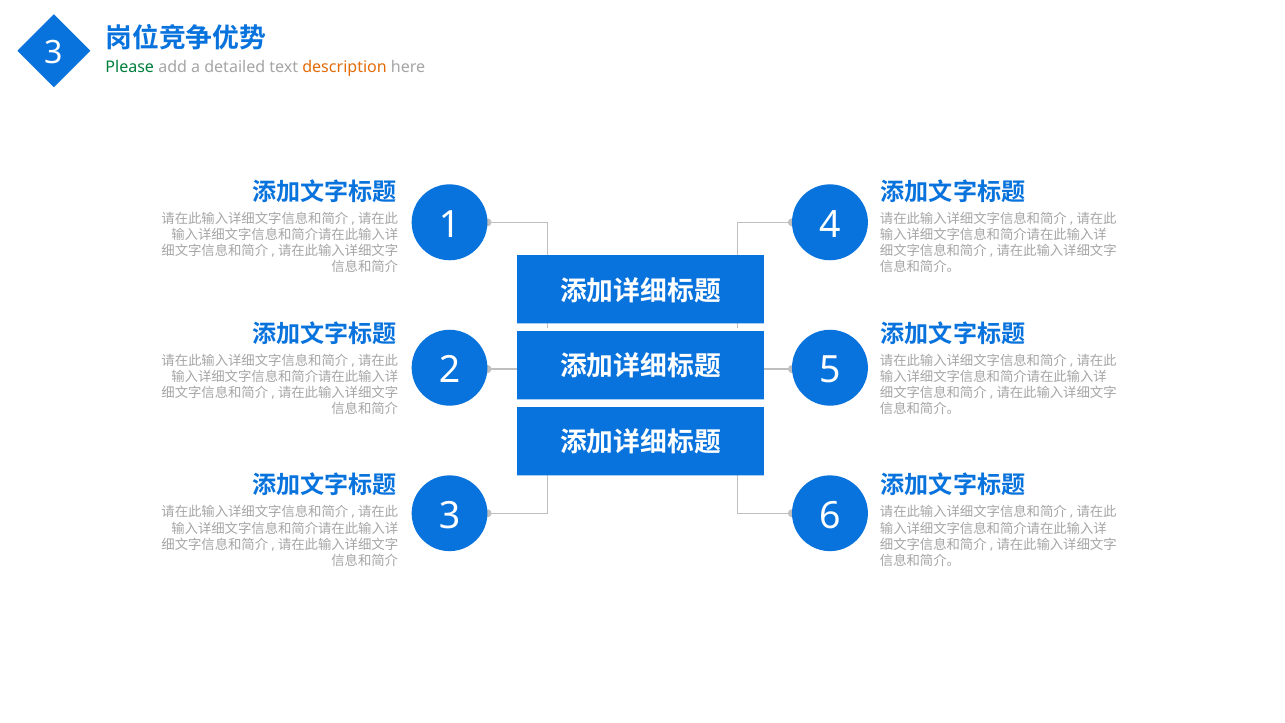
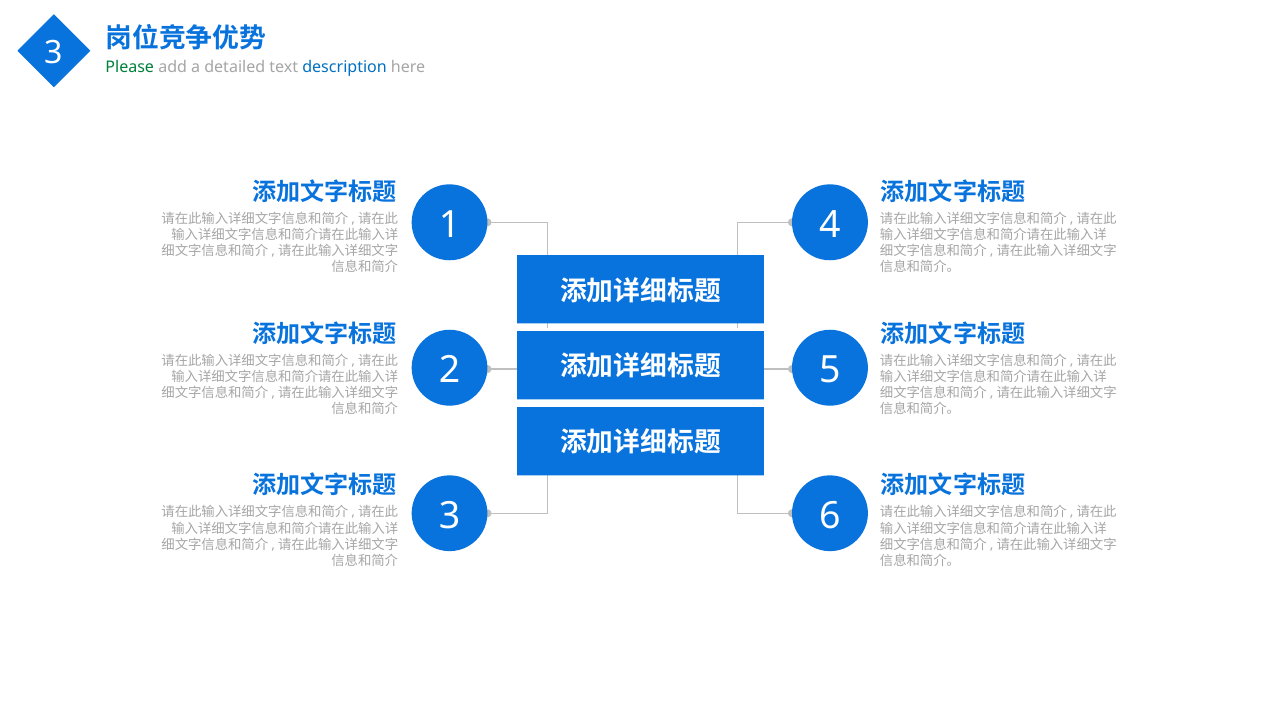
description colour: orange -> blue (345, 67)
